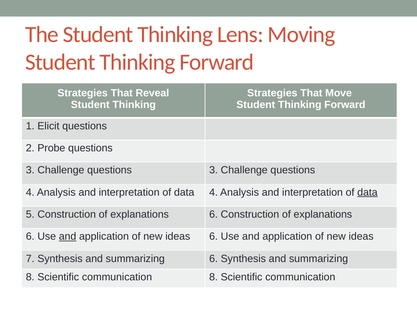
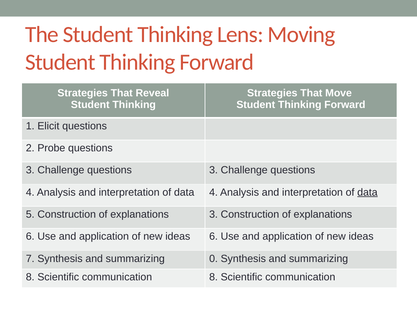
6: 6 -> 3 (214, 215)
and underline: present -> none (68, 237)
summarizing 6: 6 -> 0 (214, 259)
